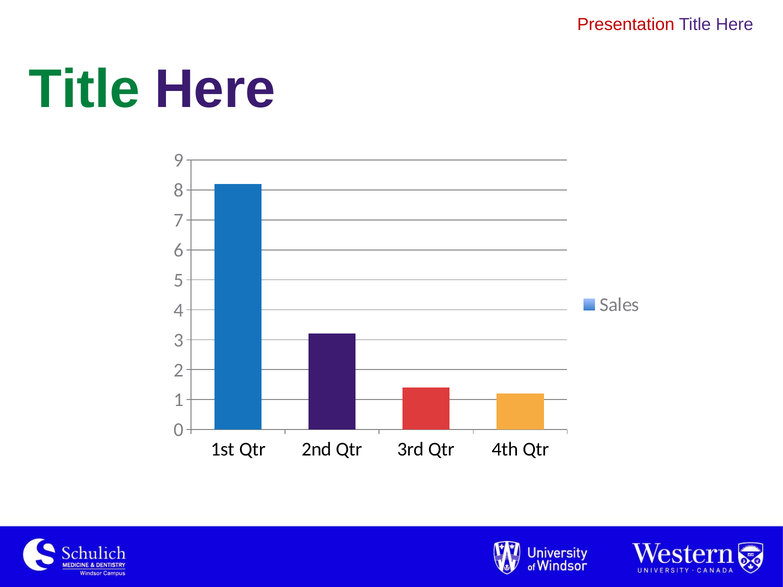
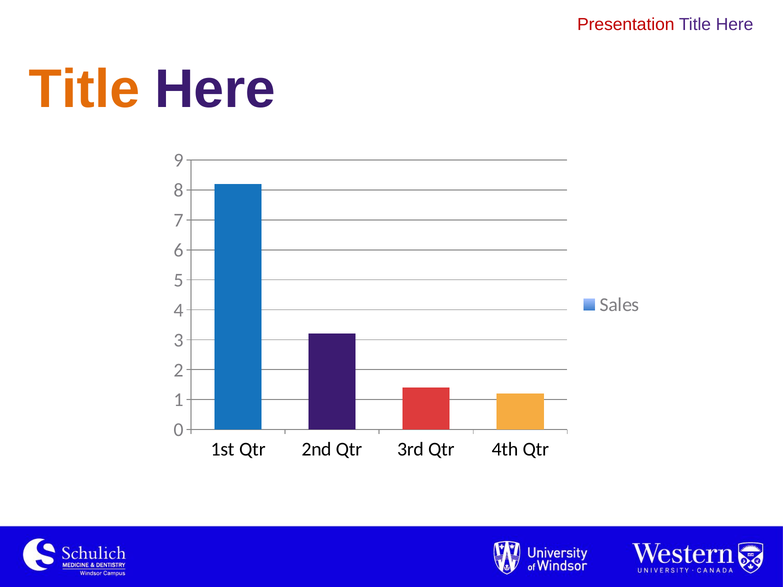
Title colour: green -> orange (84, 89)
